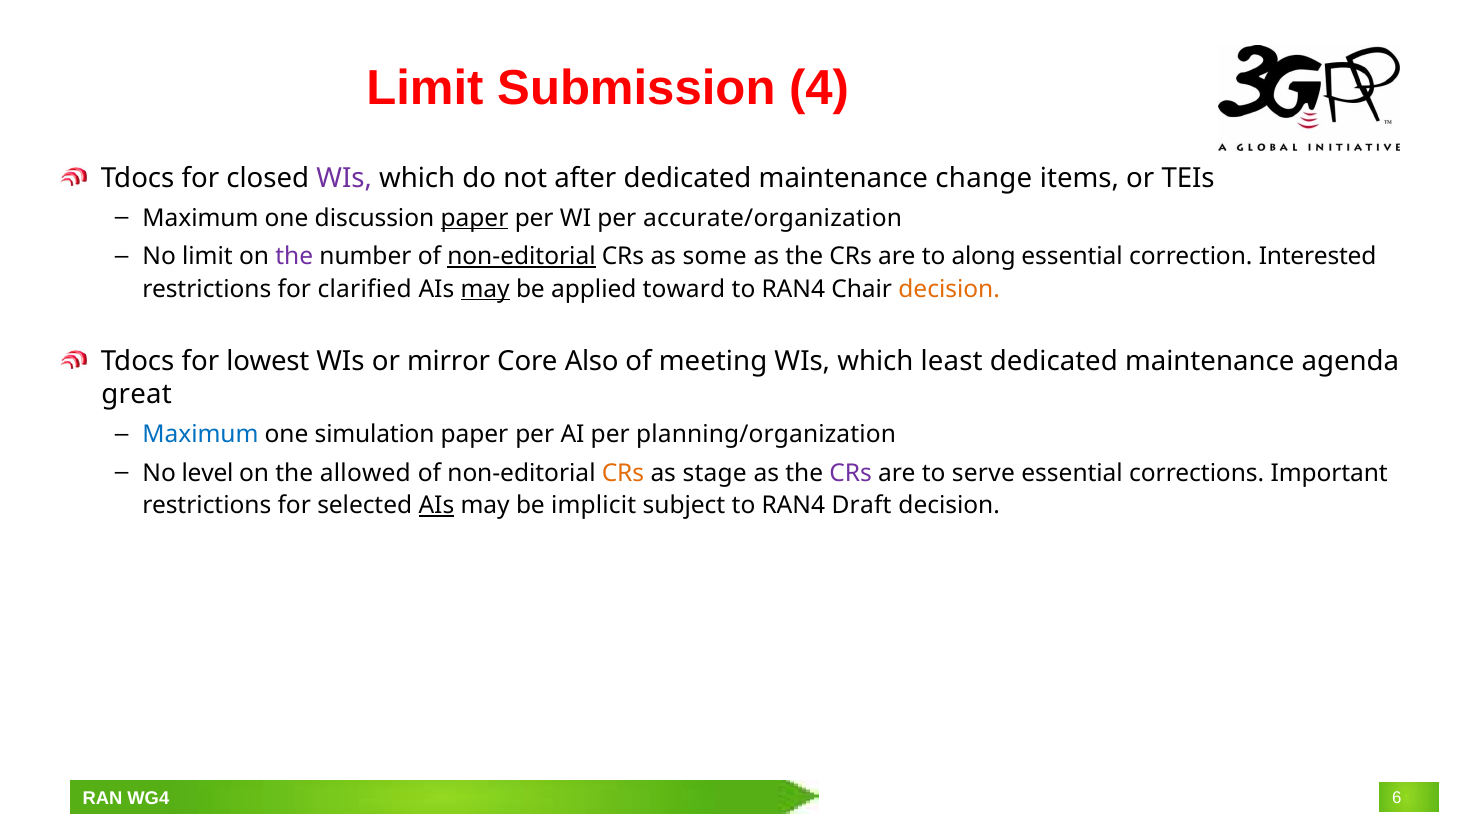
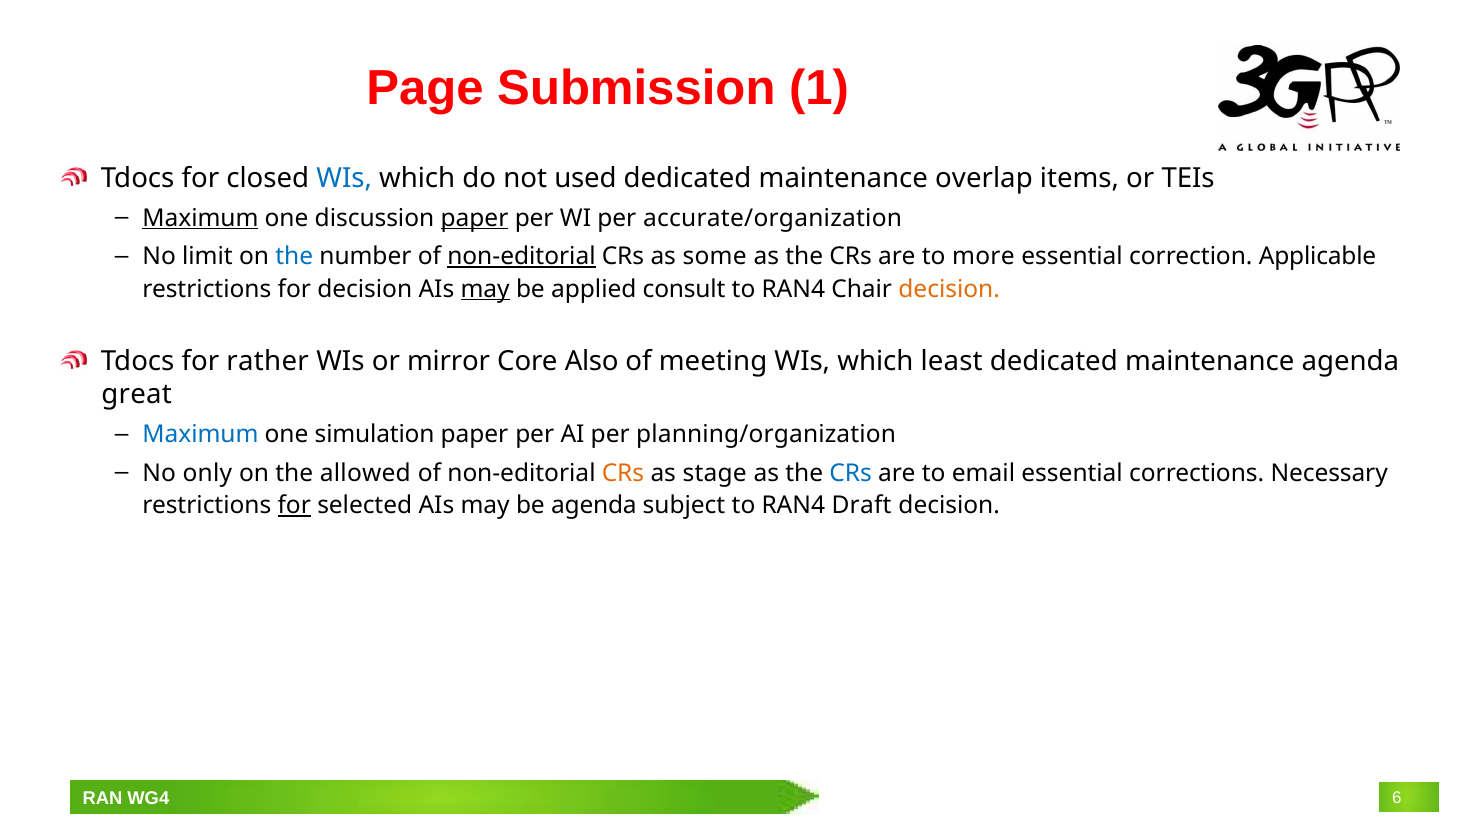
Limit: Limit -> Page (425, 88)
4: 4 -> 1 (819, 88)
WIs colour: purple -> blue (344, 178)
after: after -> used (585, 178)
change: change -> overlap (984, 178)
Maximum underline: none -> present (200, 218)
the colour: purple -> blue (294, 256)
along: along -> more (983, 256)
Interested: Interested -> Applicable (1318, 256)
for clarified: clarified -> decision (365, 289)
toward: toward -> consult (684, 289)
lowest: lowest -> rather (268, 361)
level: level -> only (207, 473)
CRs colour: purple -> blue (851, 473)
serve: serve -> email (983, 473)
Important: Important -> Necessary (1329, 473)
for underline: none -> present (294, 505)
AIs underline: present -> none (436, 505)
be implicit: implicit -> agenda (594, 505)
